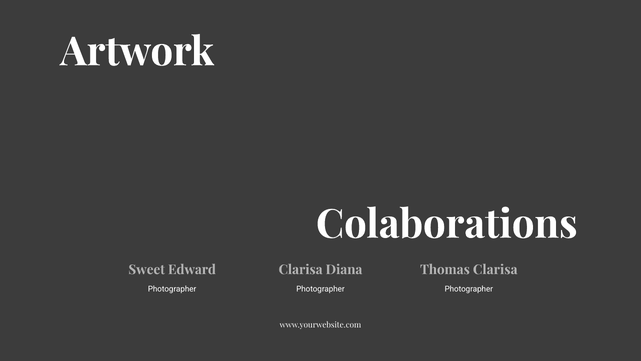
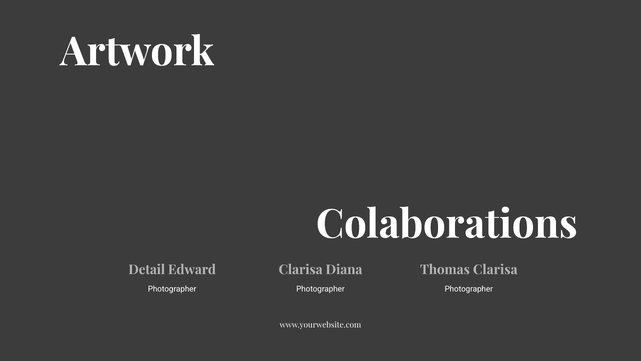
Sweet: Sweet -> Detail (147, 269)
